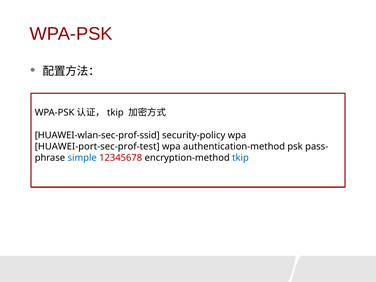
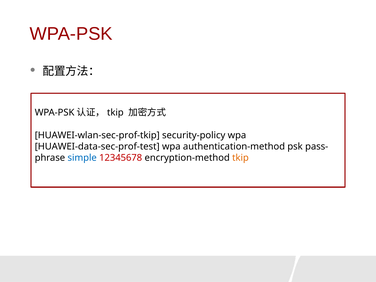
HUAWEI-wlan-sec-prof-ssid: HUAWEI-wlan-sec-prof-ssid -> HUAWEI-wlan-sec-prof-tkip (97, 135)
HUAWEI-port-sec-prof-test: HUAWEI-port-sec-prof-test -> HUAWEI-data-sec-prof-test (97, 146)
tkip colour: blue -> orange (240, 158)
